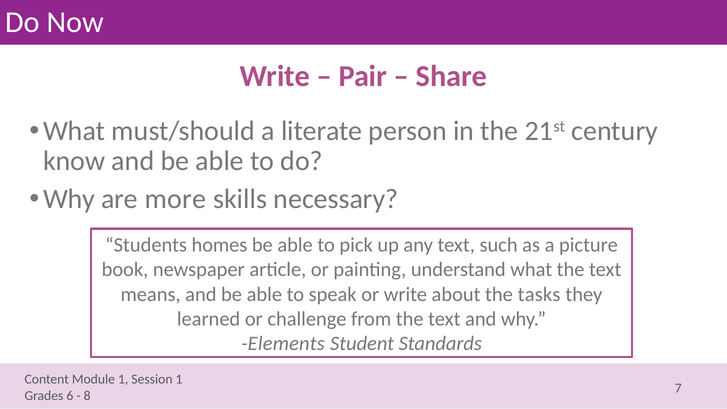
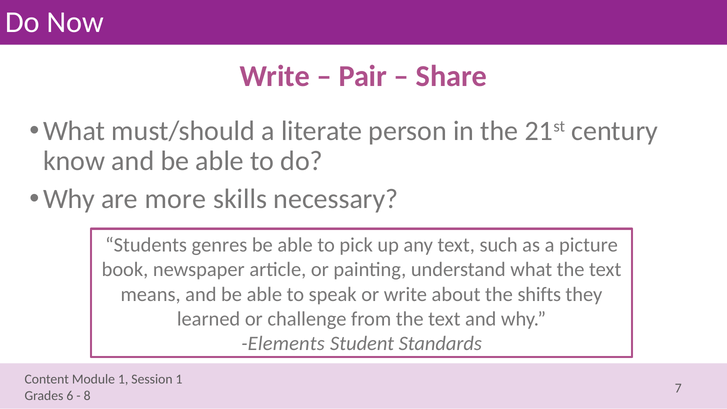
homes: homes -> genres (219, 245)
tasks: tasks -> shifts (539, 294)
